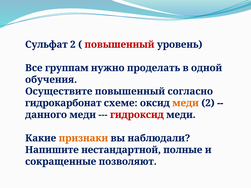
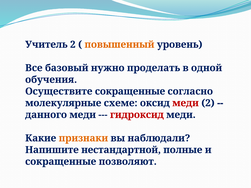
Сульфат: Сульфат -> Учитель (46, 45)
повышенный colour: red -> orange (119, 45)
группам: группам -> базовый (67, 68)
Осуществите повышенный: повышенный -> сокращенные (130, 91)
гидрокарбонат: гидрокарбонат -> молекулярные (63, 103)
меди colour: orange -> red (186, 103)
